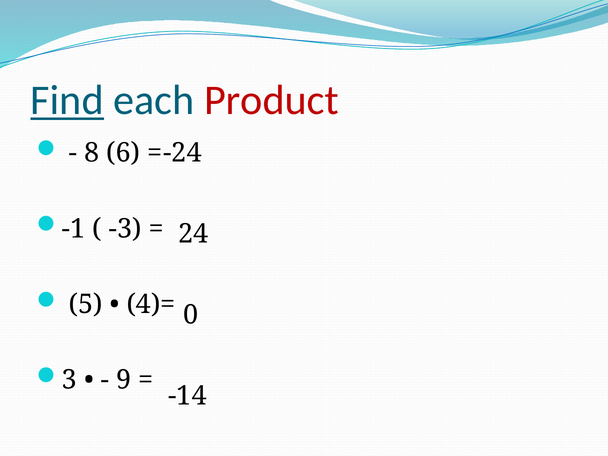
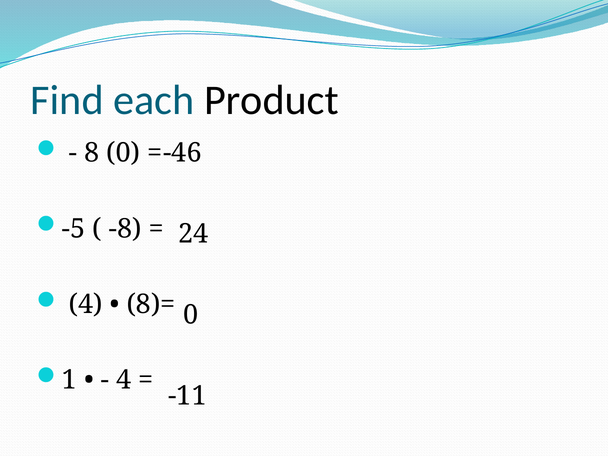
Find underline: present -> none (67, 100)
Product colour: red -> black (271, 100)
8 6: 6 -> 0 (123, 153)
-24: -24 -> -46 (182, 153)
-1: -1 -> -5 (74, 229)
-3: -3 -> -8 (125, 229)
5: 5 -> 4 (86, 304)
4)=: 4)= -> 8)= (151, 304)
3: 3 -> 1 (70, 380)
9: 9 -> 4 (124, 380)
-14: -14 -> -11 (187, 396)
